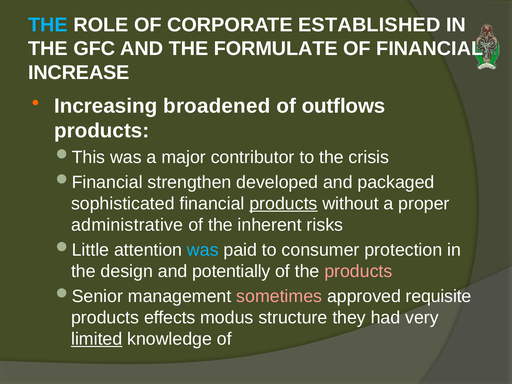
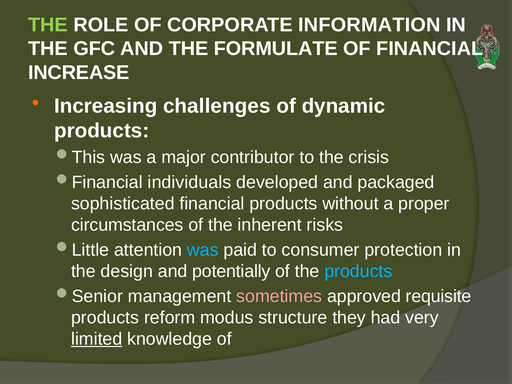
THE colour: light blue -> light green (48, 25)
ESTABLISHED: ESTABLISHED -> INFORMATION (369, 25)
broadened: broadened -> challenges (217, 106)
outflows: outflows -> dynamic (343, 106)
strengthen: strengthen -> individuals (189, 182)
products underline: present -> none (283, 204)
administrative: administrative -> circumstances (127, 225)
products colour: pink -> light blue (358, 271)
effects: effects -> reform (170, 318)
